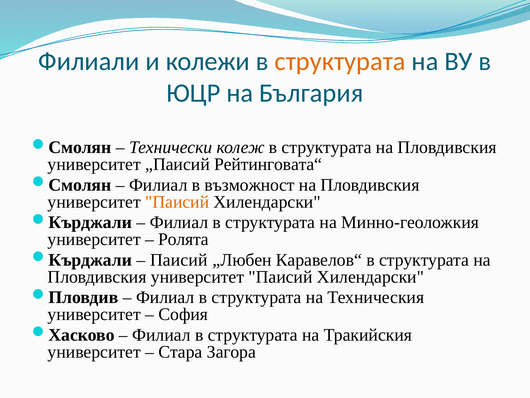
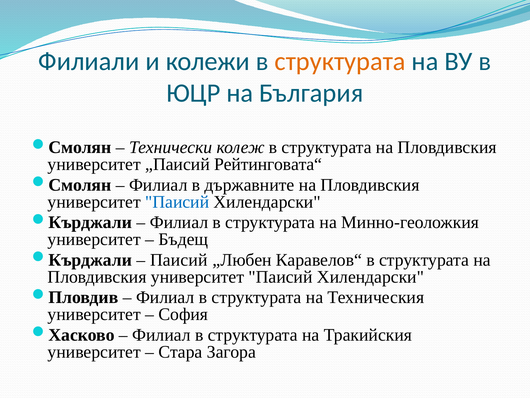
възможност: възможност -> държавните (250, 185)
Паисий colour: orange -> blue (177, 202)
Ролята: Ролята -> Бъдещ (183, 239)
